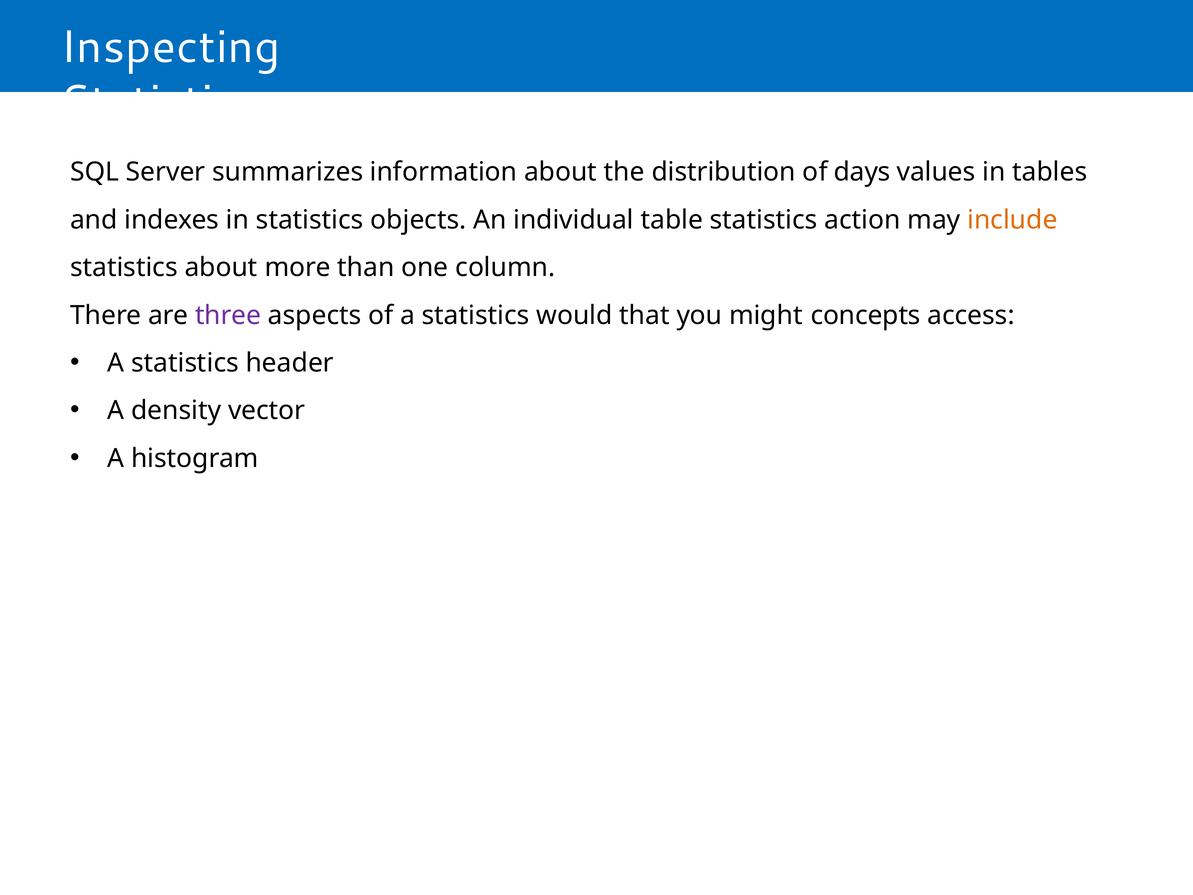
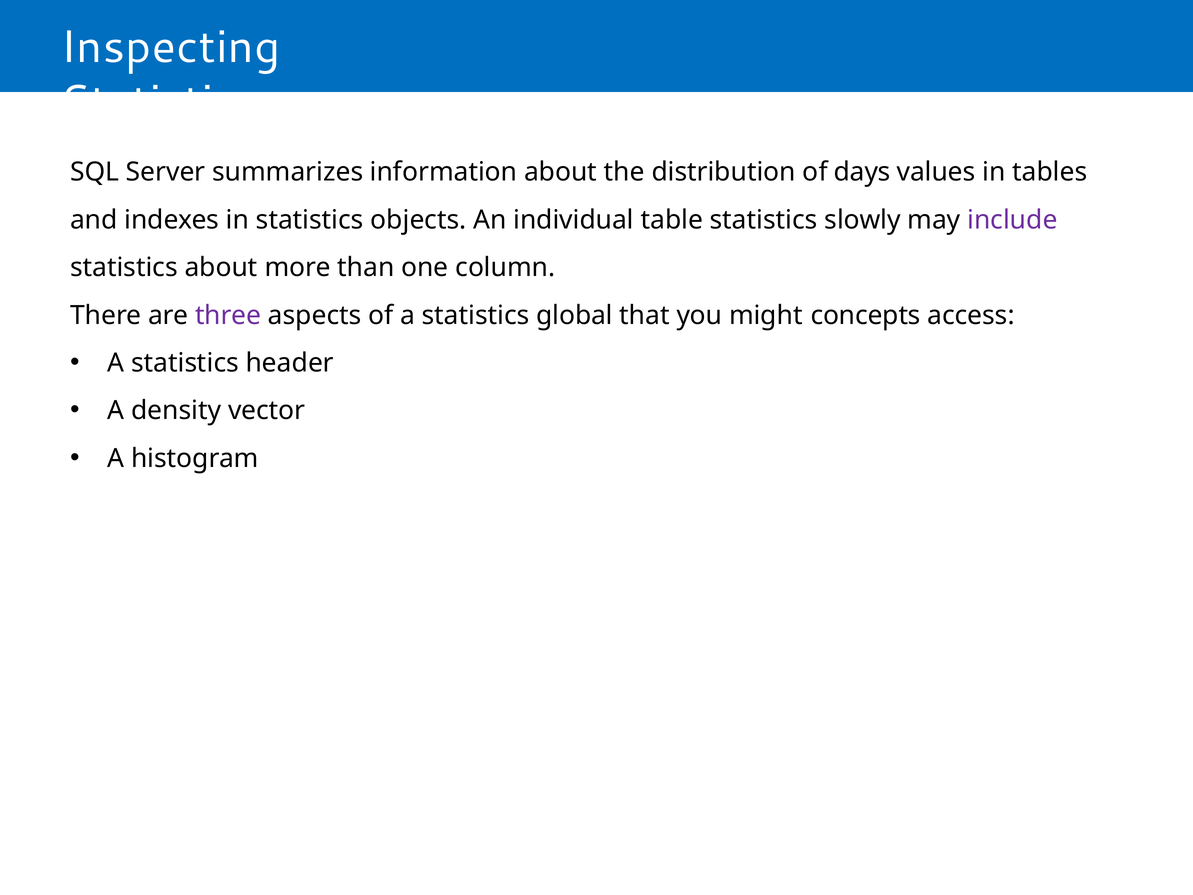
action: action -> slowly (863, 220)
include colour: orange -> purple (1012, 220)
would: would -> global (575, 315)
